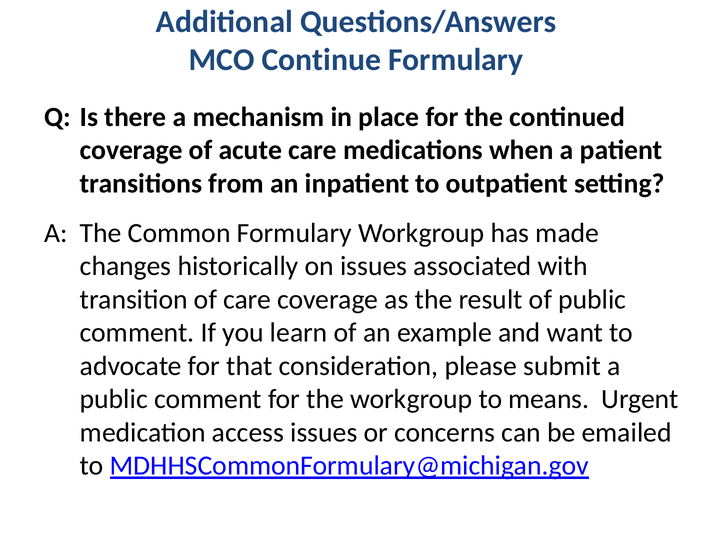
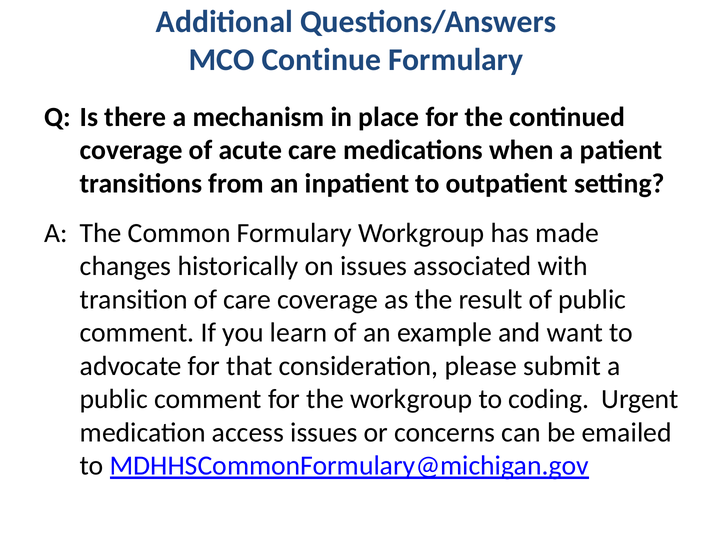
means: means -> coding (549, 400)
